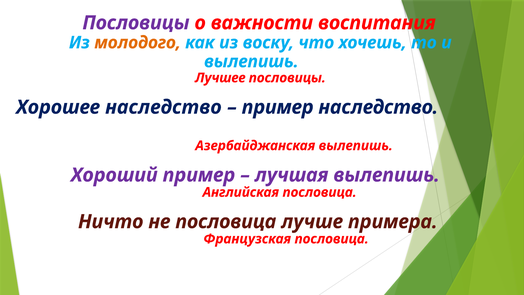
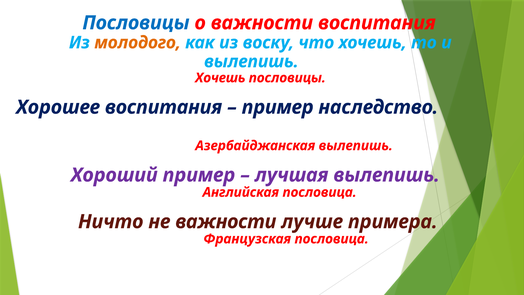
Пословицы colour: purple -> blue (136, 23)
Лучшее: Лучшее -> Хочешь (220, 78)
Хорошее наследство: наследство -> воспитания (164, 107)
не пословица: пословица -> важности (226, 221)
